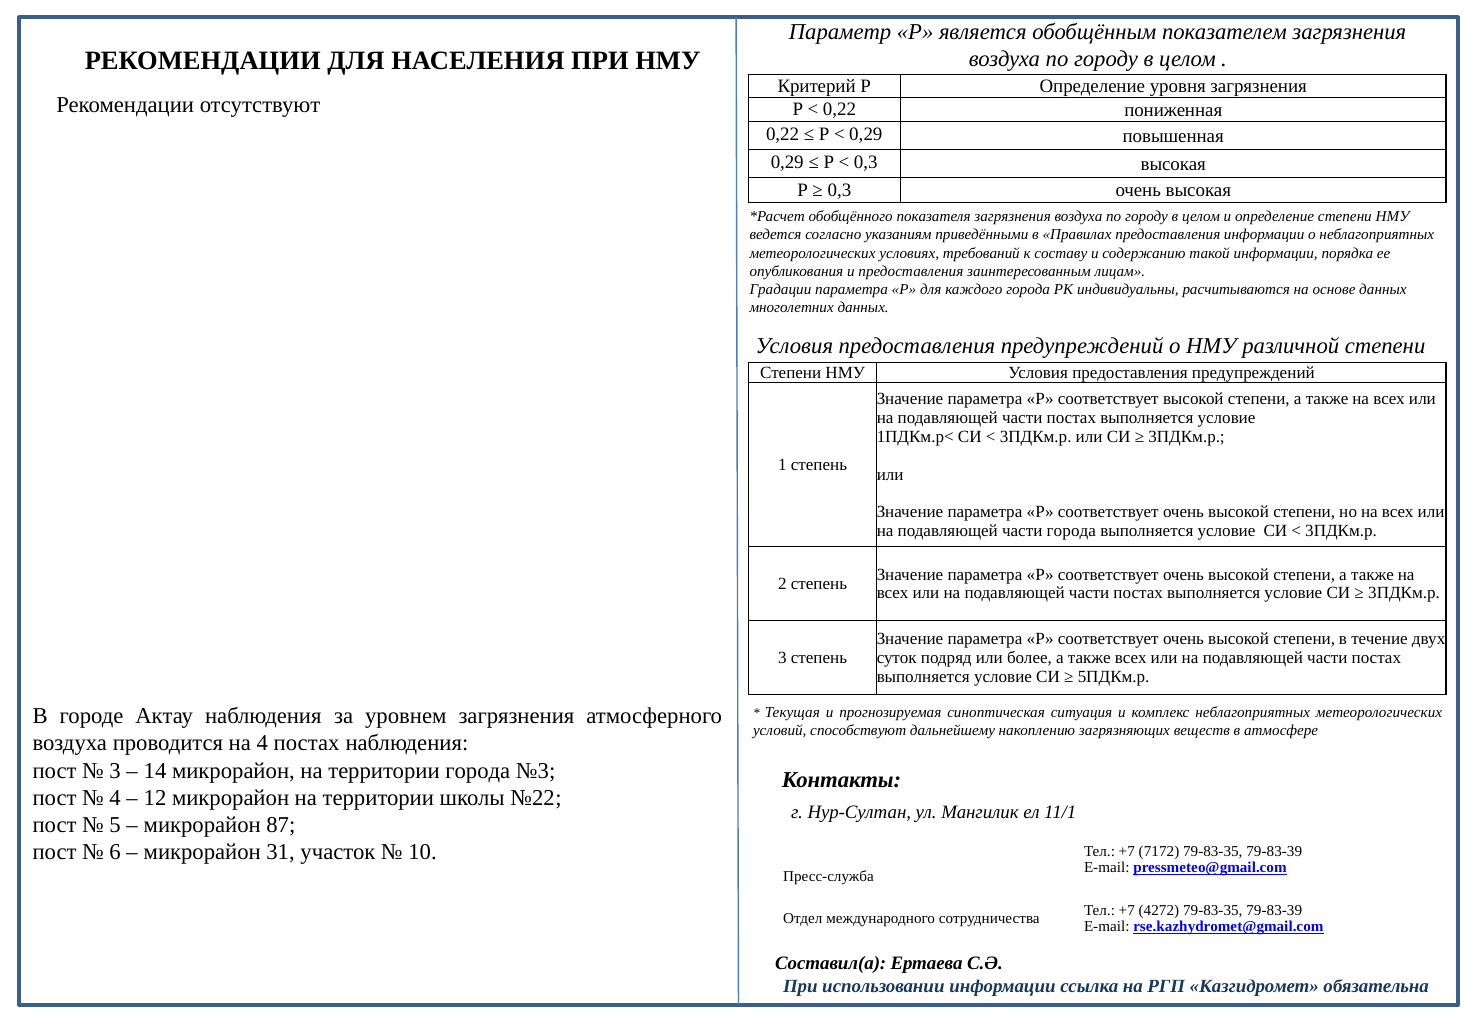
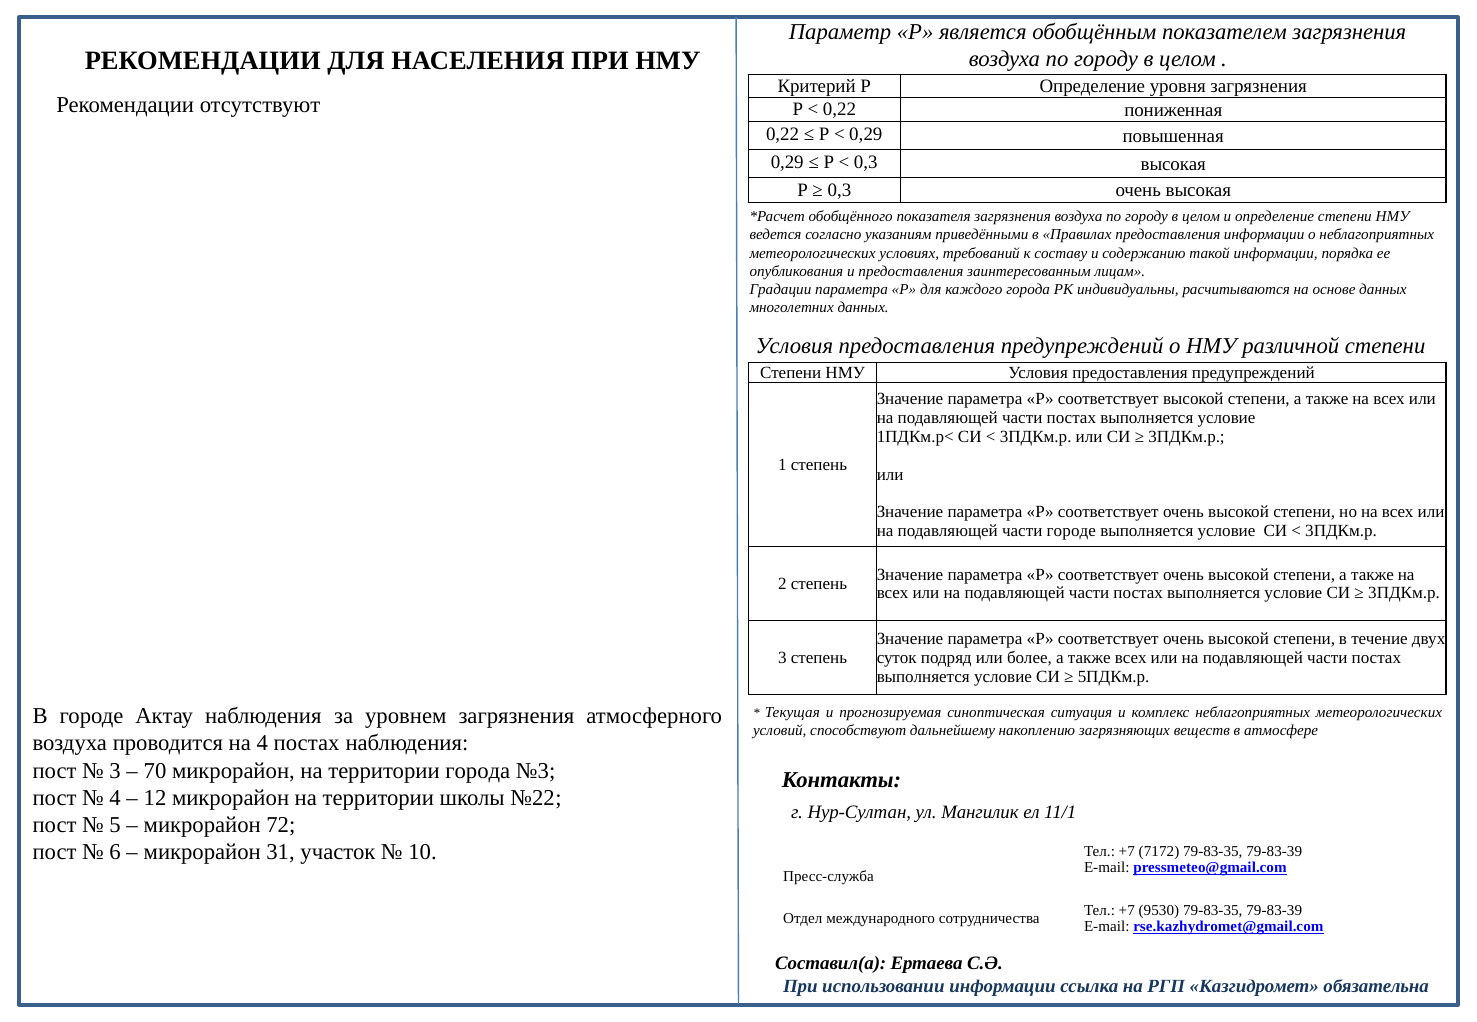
части города: города -> городе (1071, 531)
14: 14 -> 70 (155, 771)
87: 87 -> 72 (281, 826)
4272: 4272 -> 9530 (1159, 911)
